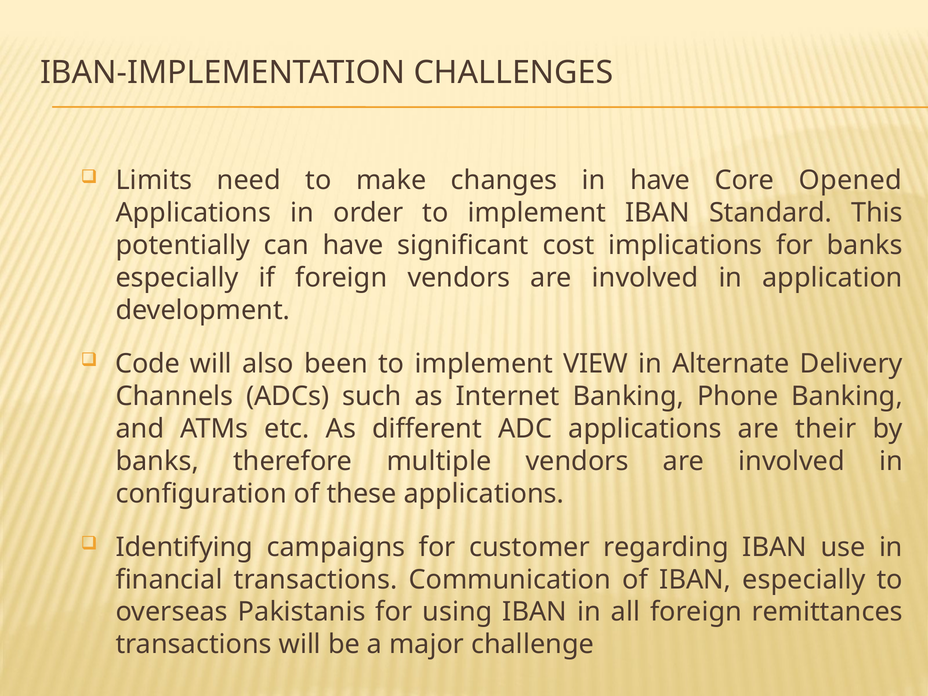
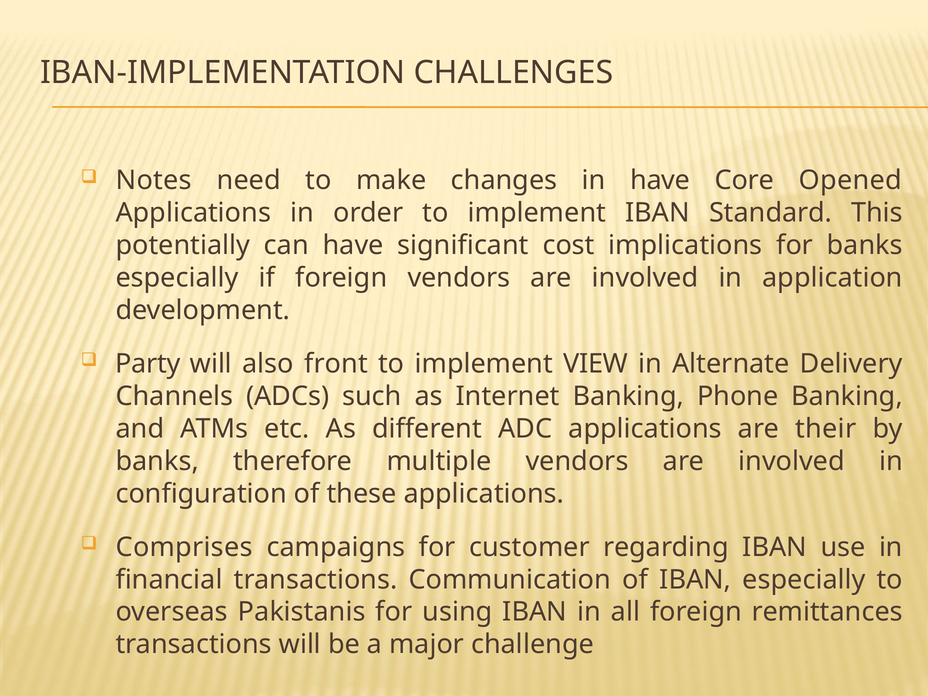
Limits: Limits -> Notes (154, 181)
Code: Code -> Party (148, 364)
been: been -> front (336, 364)
Identifying: Identifying -> Comprises (184, 547)
